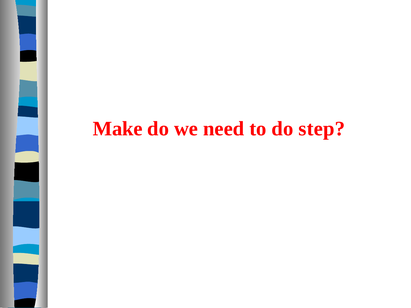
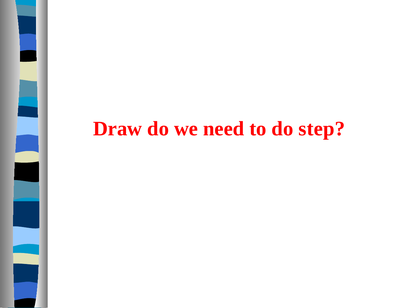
Make: Make -> Draw (118, 129)
